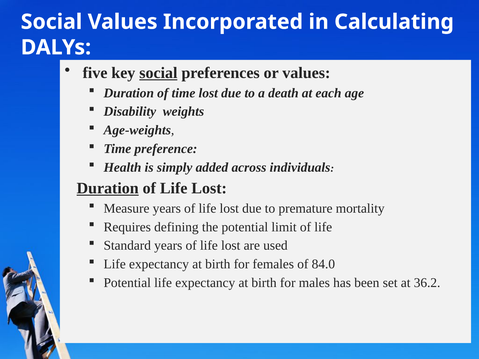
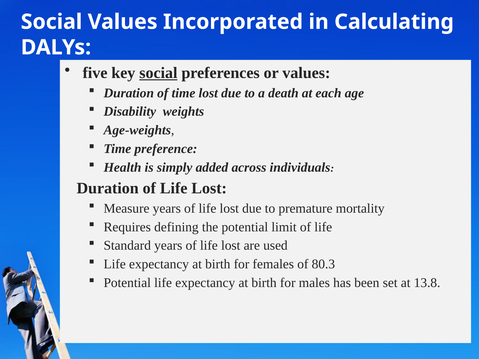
Duration underline: present -> none (108, 188)
84.0: 84.0 -> 80.3 (323, 264)
36.2: 36.2 -> 13.8 (427, 283)
